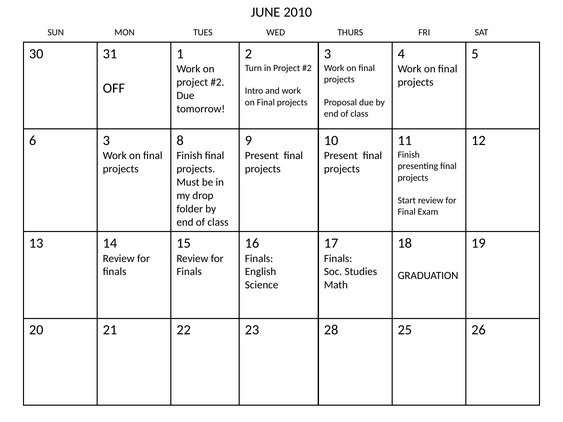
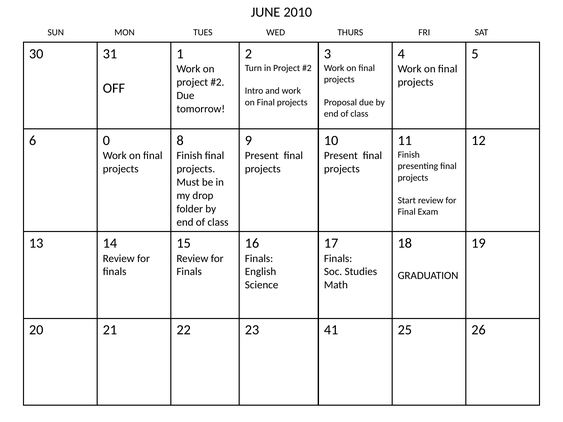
6 3: 3 -> 0 (106, 141)
28: 28 -> 41 (331, 330)
